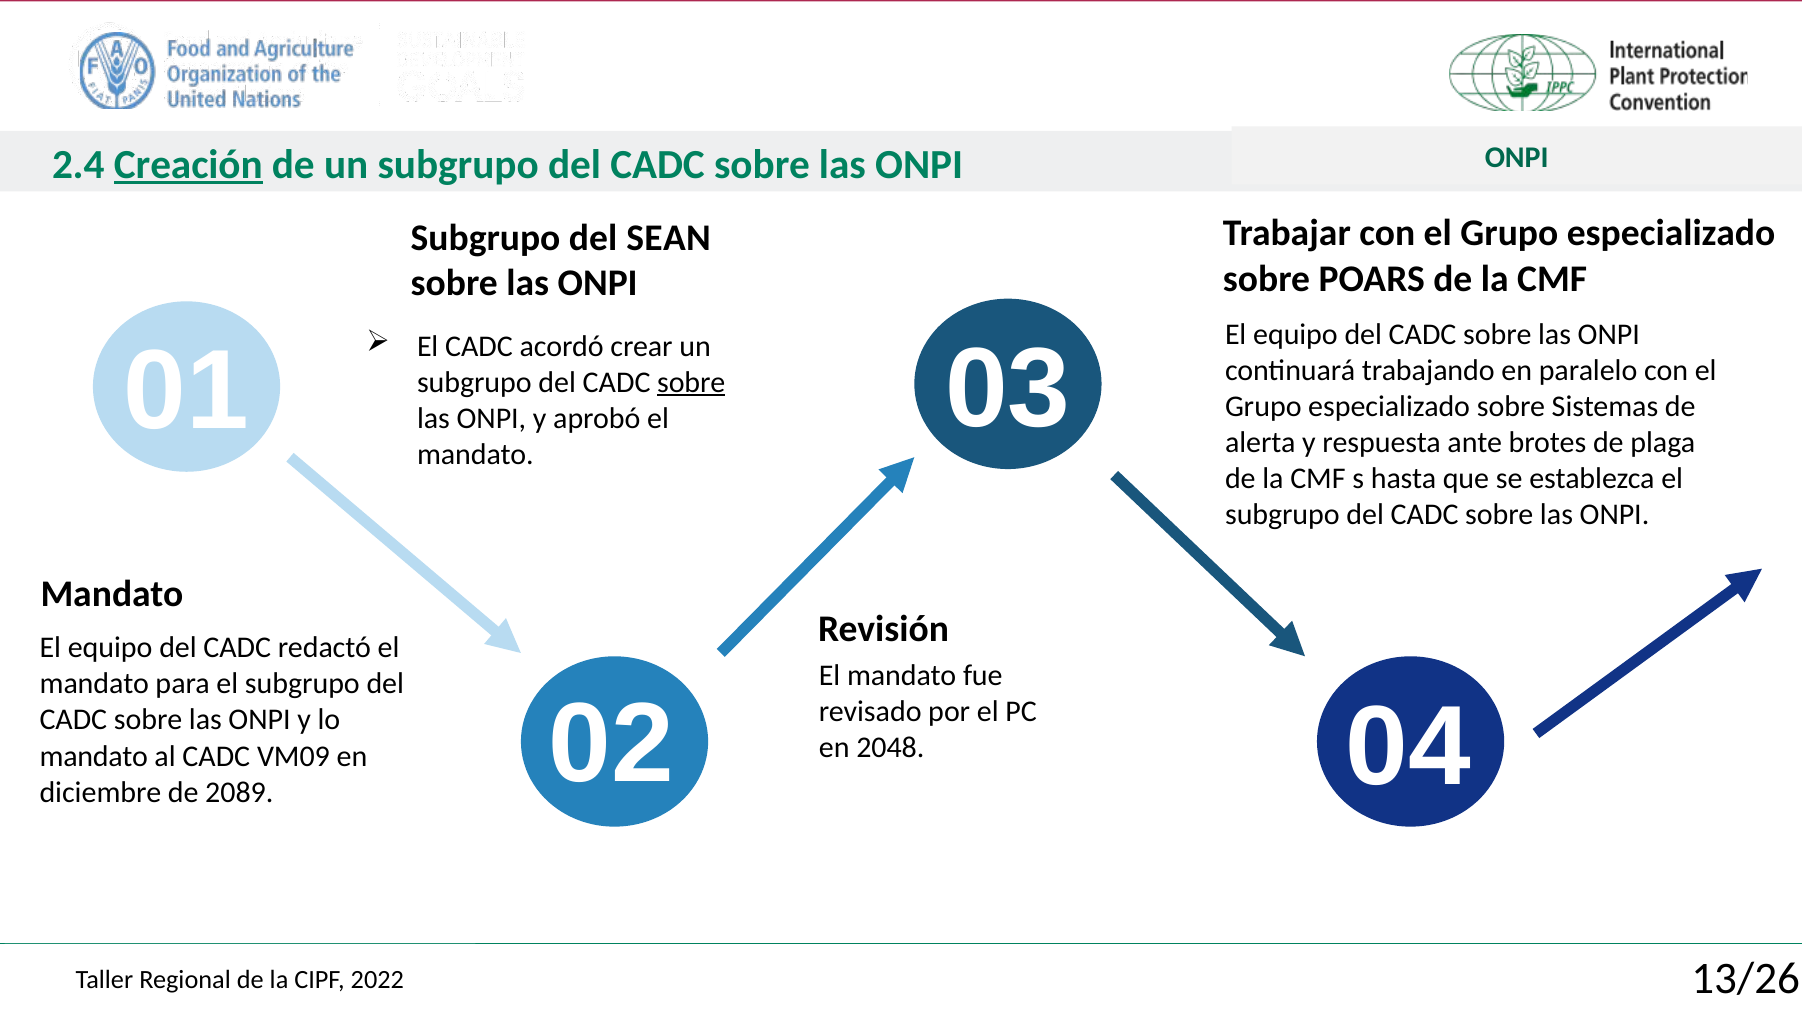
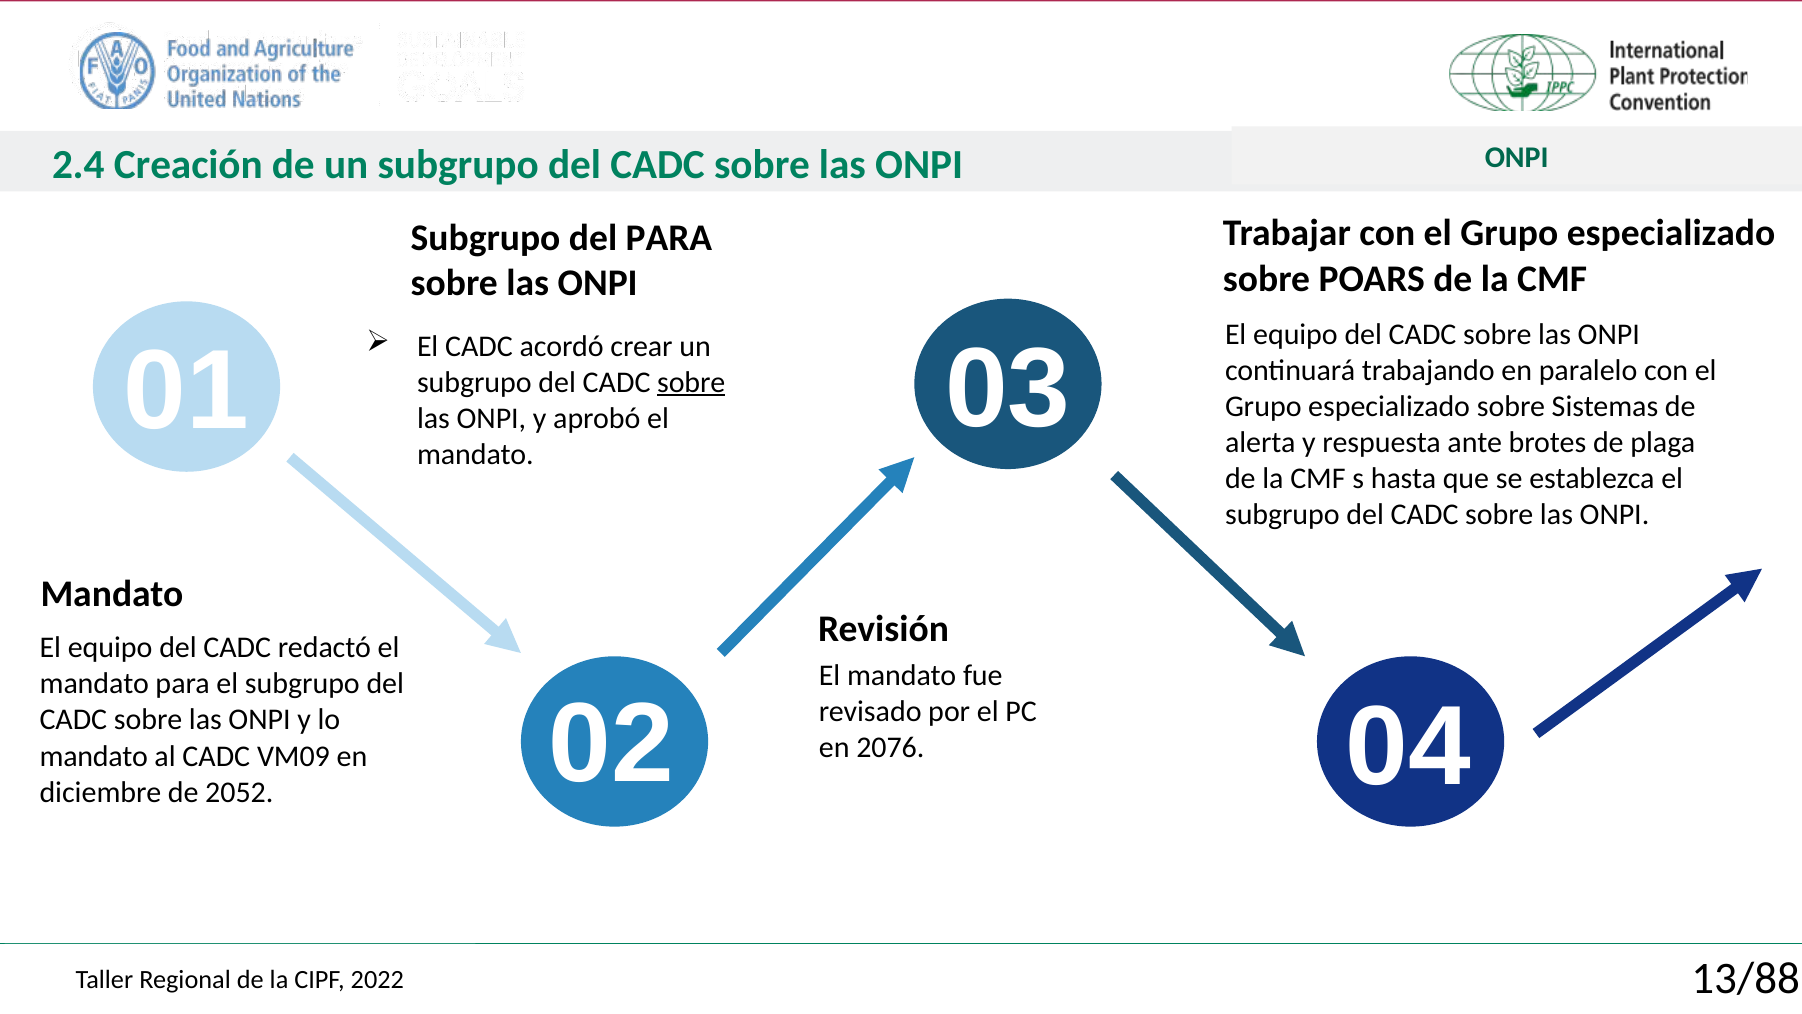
Creación underline: present -> none (188, 165)
del SEAN: SEAN -> PARA (669, 238)
2048: 2048 -> 2076 (890, 747)
2089: 2089 -> 2052 (239, 792)
13/26: 13/26 -> 13/88 (1746, 978)
